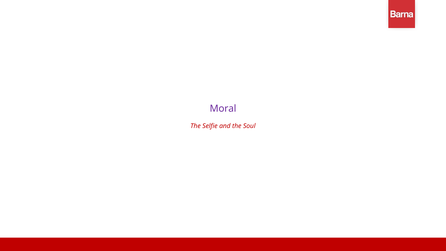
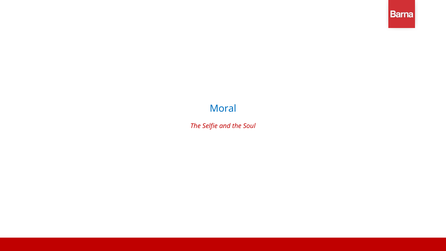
Moral colour: purple -> blue (223, 109)
